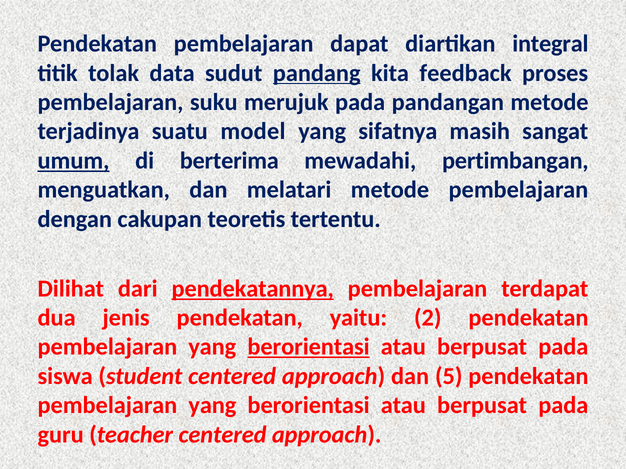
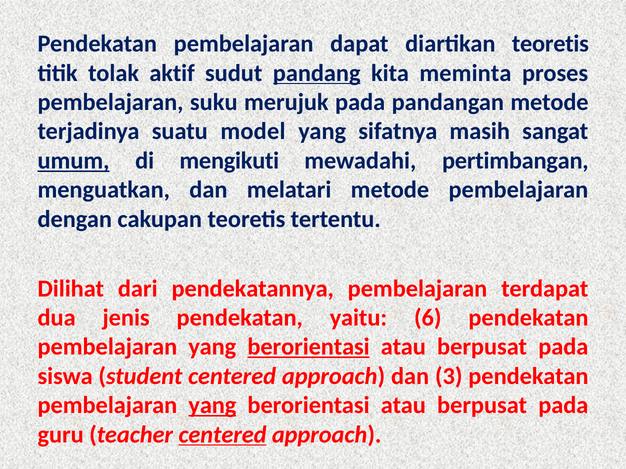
diartikan integral: integral -> teoretis (550, 44)
data: data -> aktif (172, 73)
feedback: feedback -> meminta (465, 73)
berterima: berterima -> mengikuti (229, 161)
pendekatannya underline: present -> none (253, 289)
2: 2 -> 6 (428, 318)
5: 5 -> 3 (449, 377)
yang underline: none -> present (212, 406)
centered underline: none -> present (223, 435)
